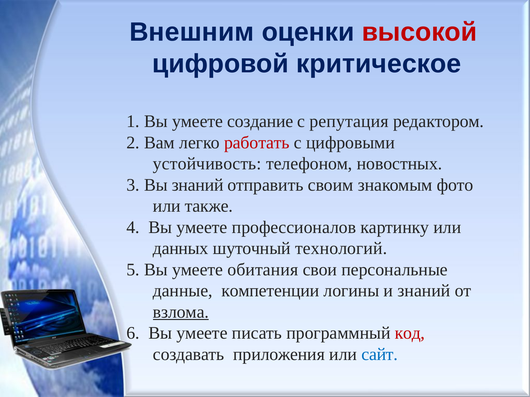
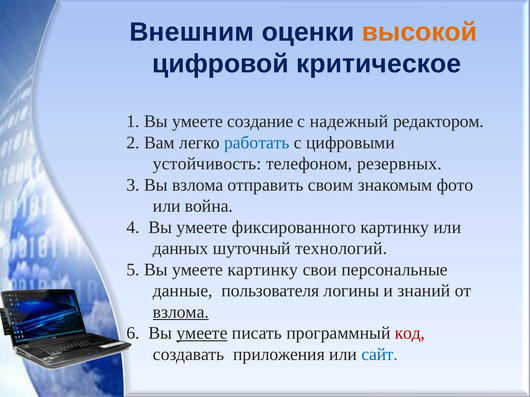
высокой colour: red -> orange (419, 32)
репутация: репутация -> надежный (349, 122)
работать colour: red -> blue (257, 143)
новостных: новостных -> резервных (399, 164)
Вы знаний: знаний -> взлома (198, 185)
также: также -> война (209, 206)
профессионалов: профессионалов -> фиксированного (294, 228)
умеете обитания: обитания -> картинку (263, 270)
компетенции: компетенции -> пользователя (270, 291)
умеете underline: none -> present (202, 334)
